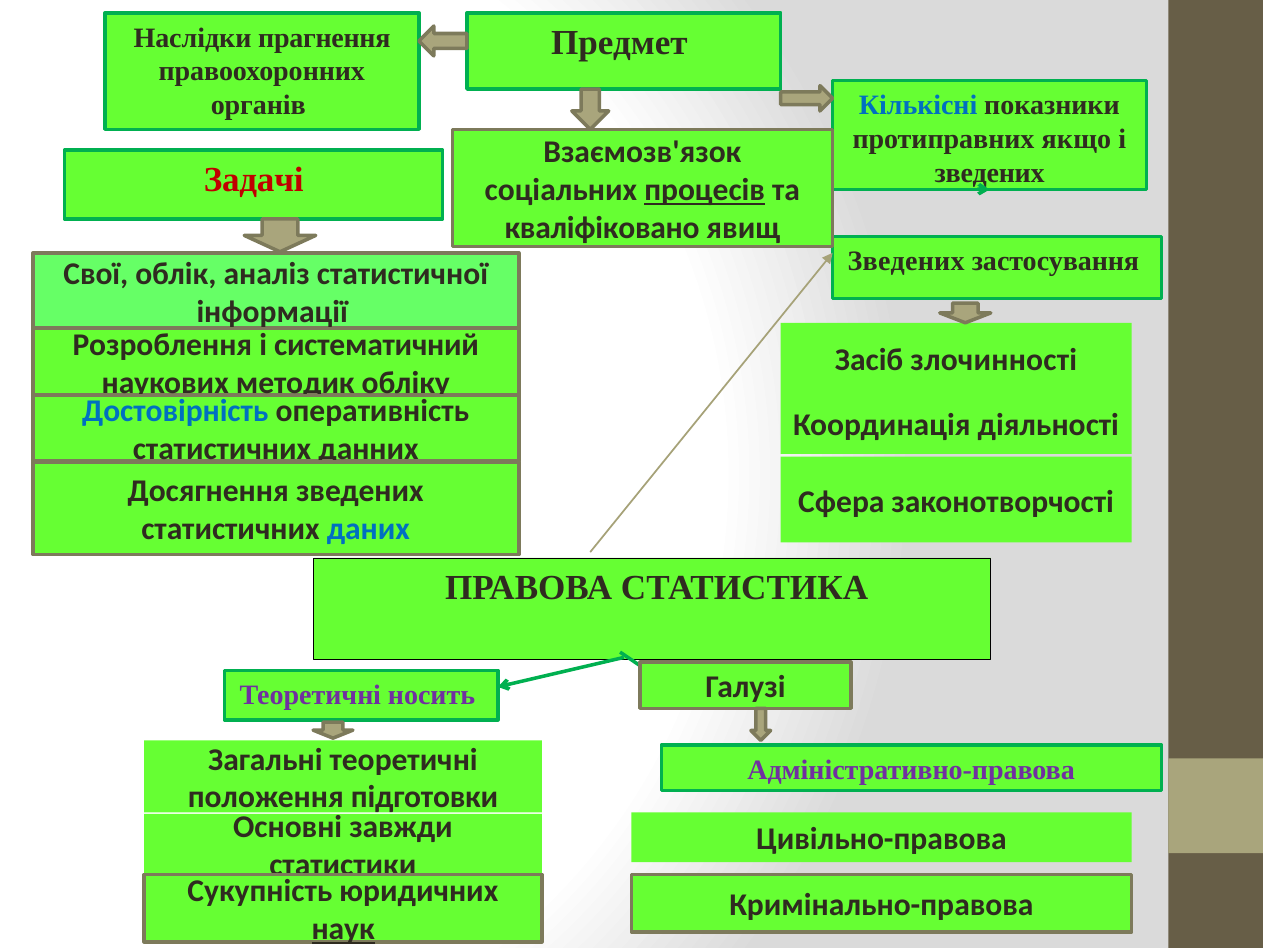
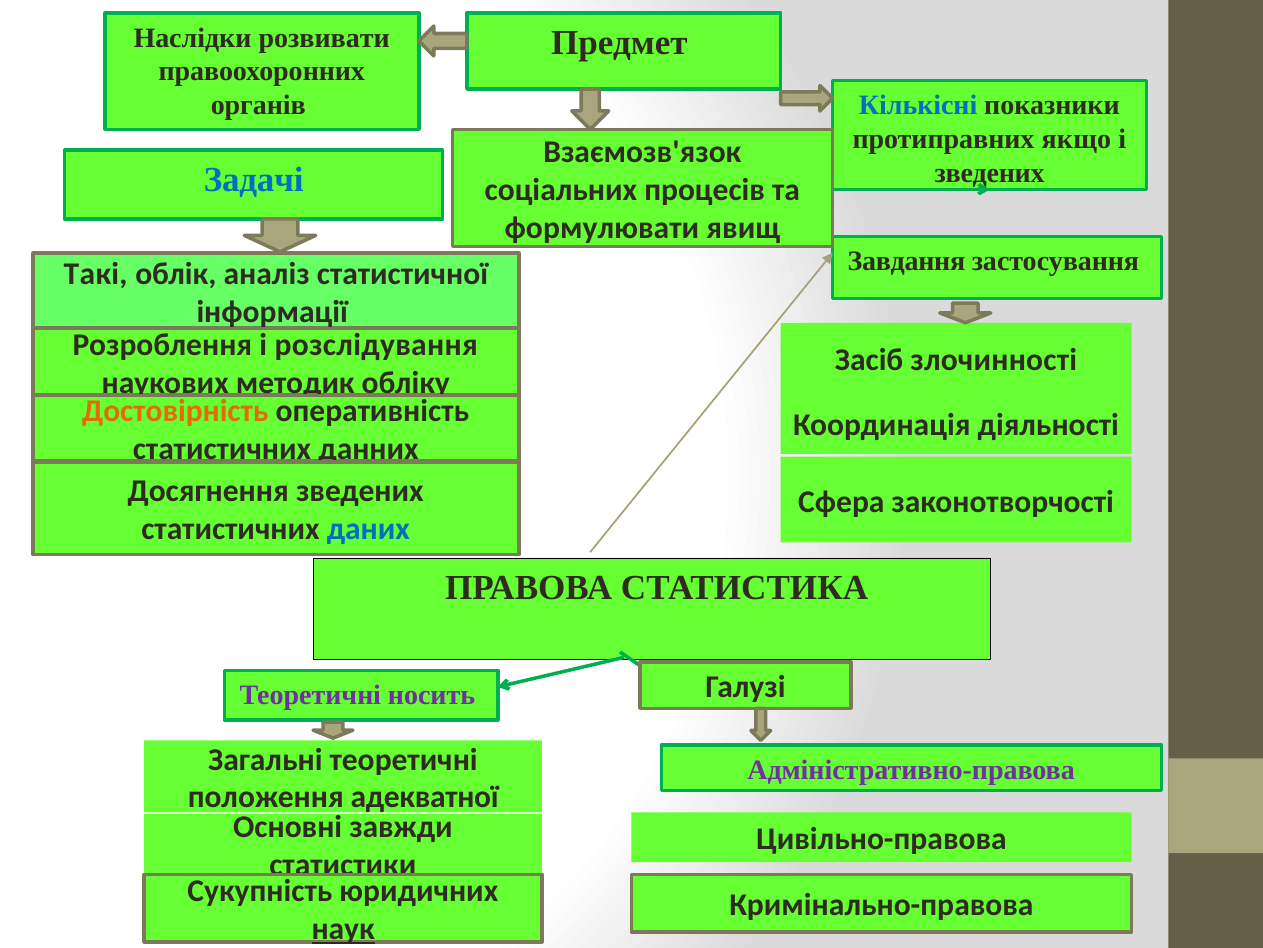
прагнення: прагнення -> розвивати (324, 38)
Задачі colour: red -> blue (254, 180)
процесів underline: present -> none (705, 190)
кваліфіковано: кваліфіковано -> формулювати (602, 228)
Зведених: Зведених -> Завдання (906, 261)
Свої: Свої -> Такі (96, 274)
систематичний: систематичний -> розслідування (376, 344)
Достовірність colour: blue -> orange (175, 411)
підготовки: підготовки -> адекватної (425, 797)
